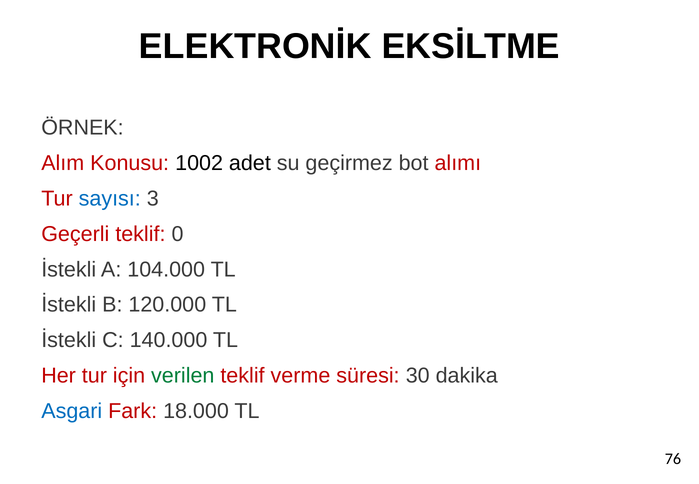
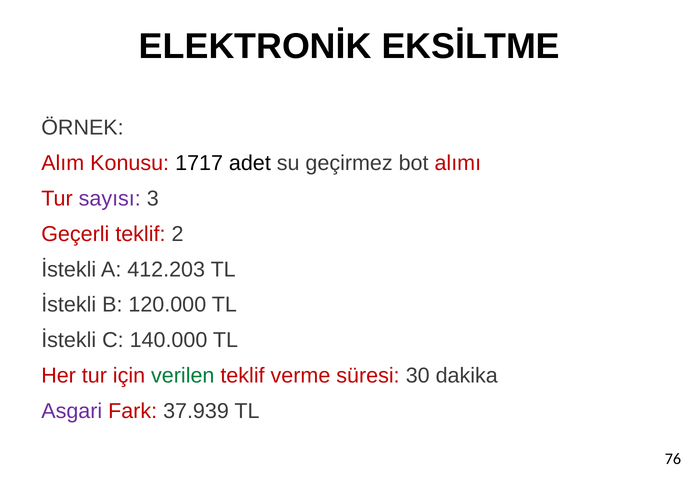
1002: 1002 -> 1717 (199, 163)
sayısı colour: blue -> purple (110, 198)
0: 0 -> 2 (178, 234)
104.000: 104.000 -> 412.203 (166, 269)
Asgari colour: blue -> purple (72, 411)
18.000: 18.000 -> 37.939 (196, 411)
